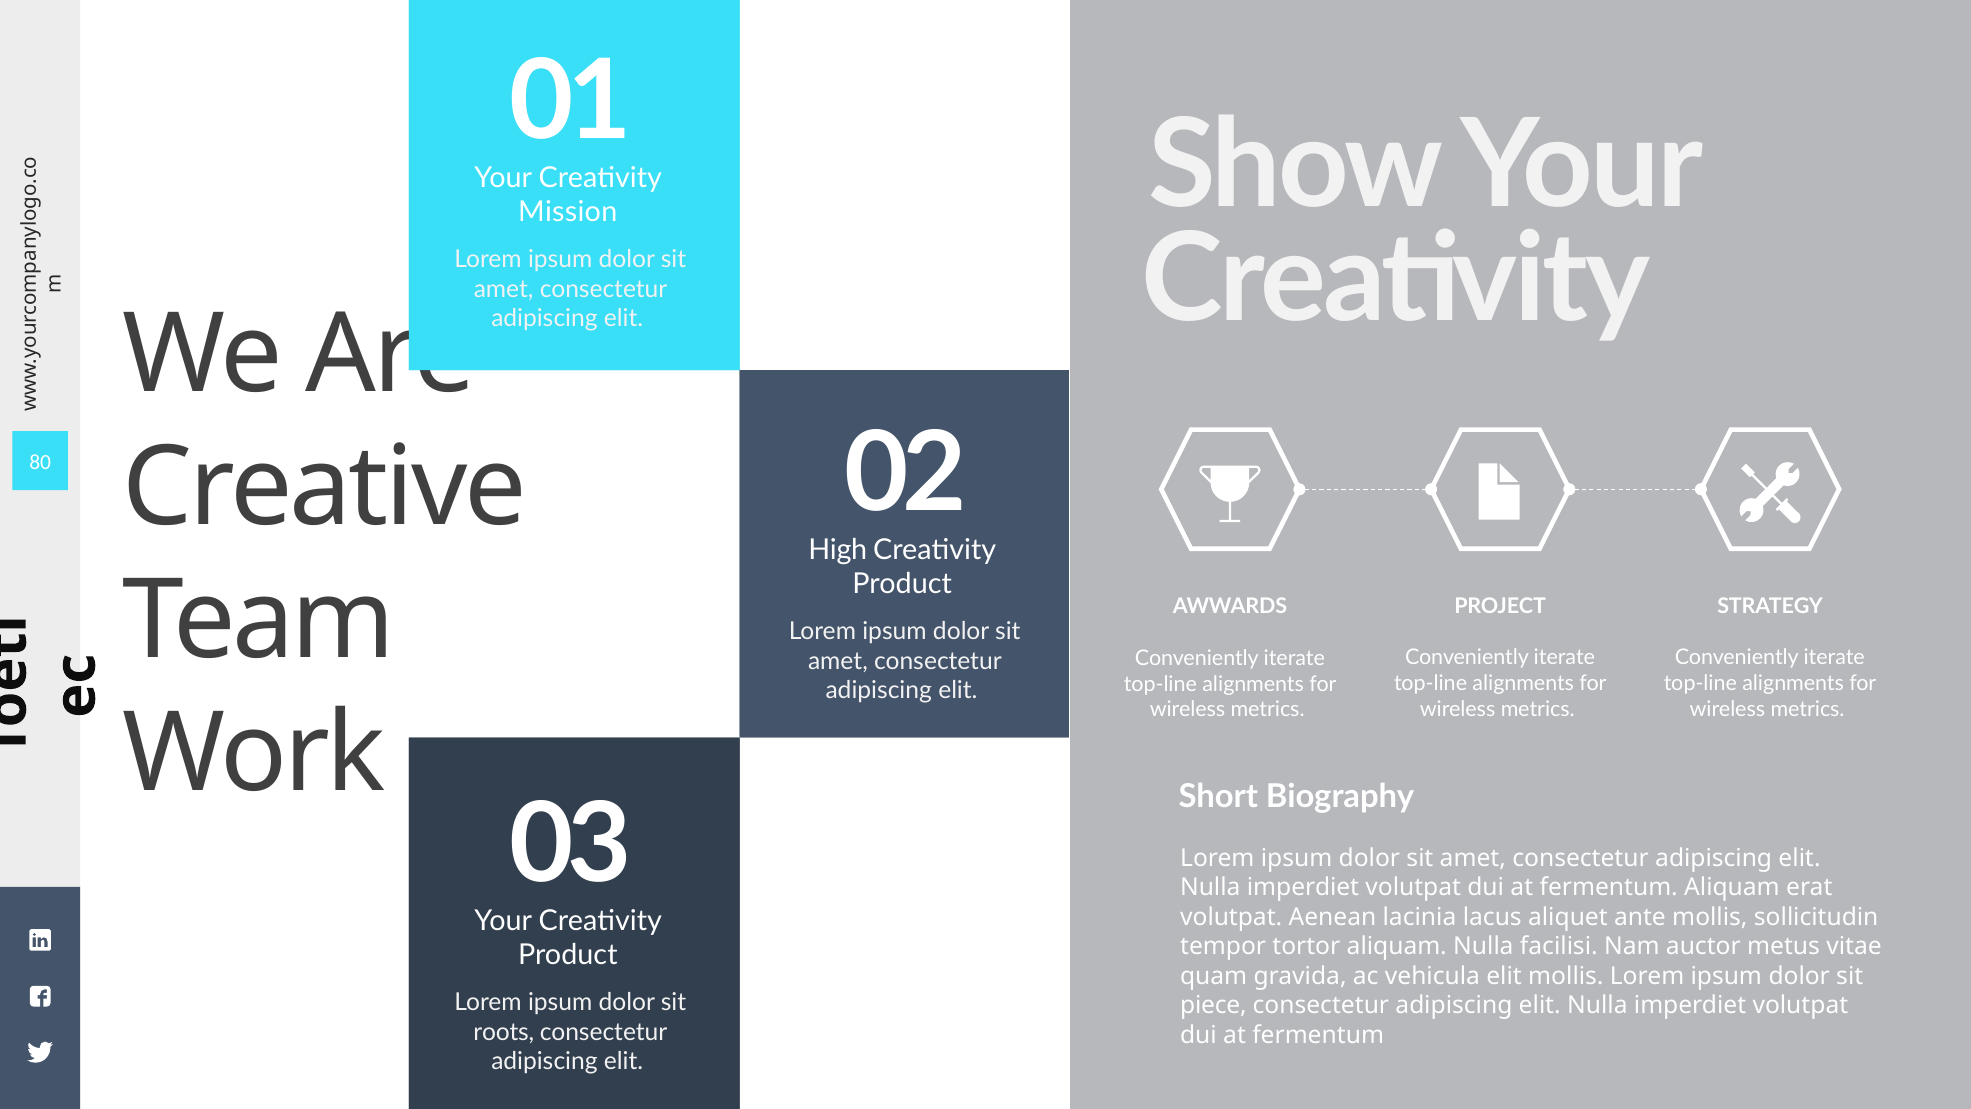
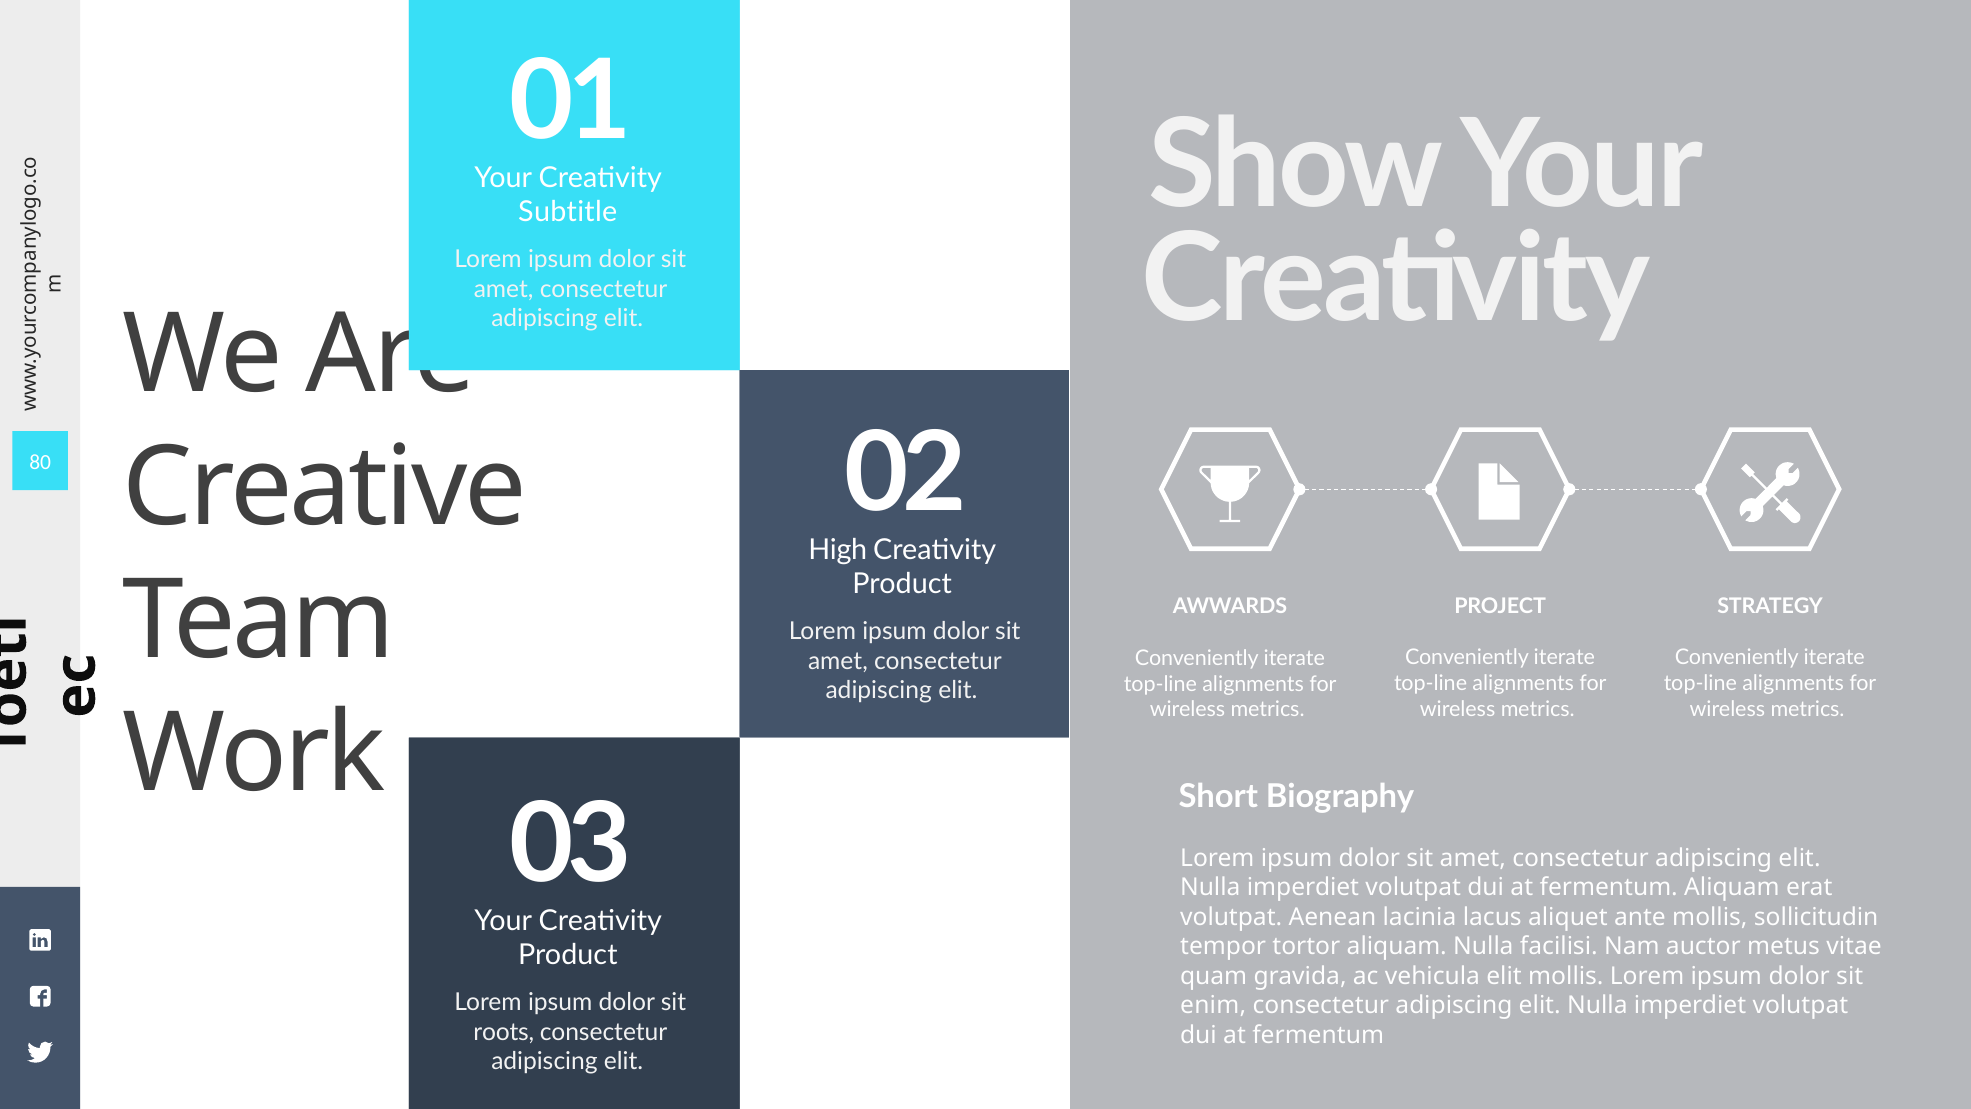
Mission: Mission -> Subtitle (568, 212)
piece: piece -> enim (1213, 1005)
